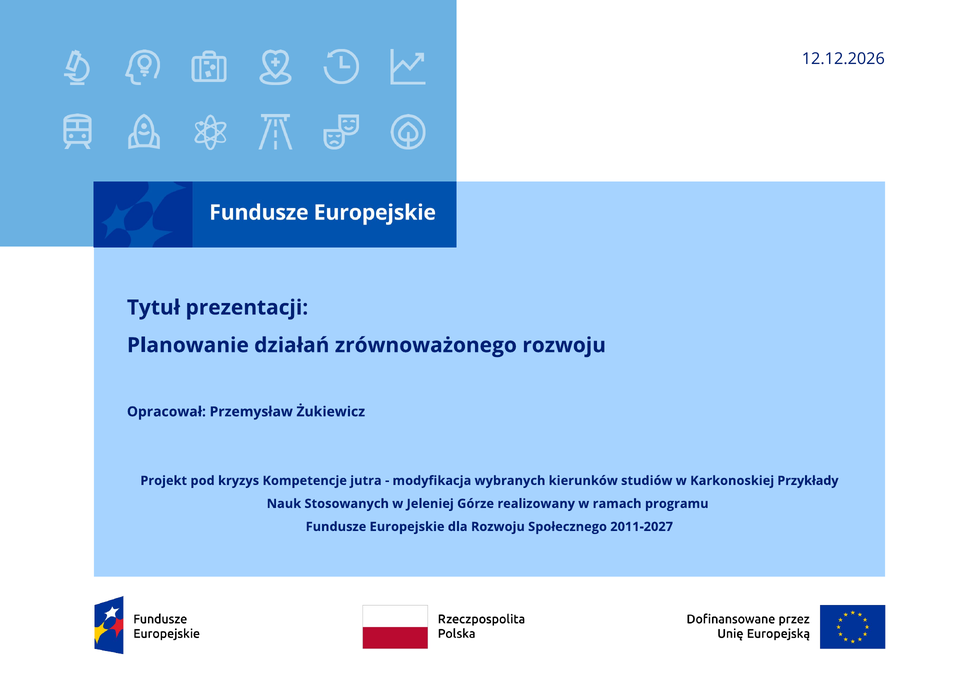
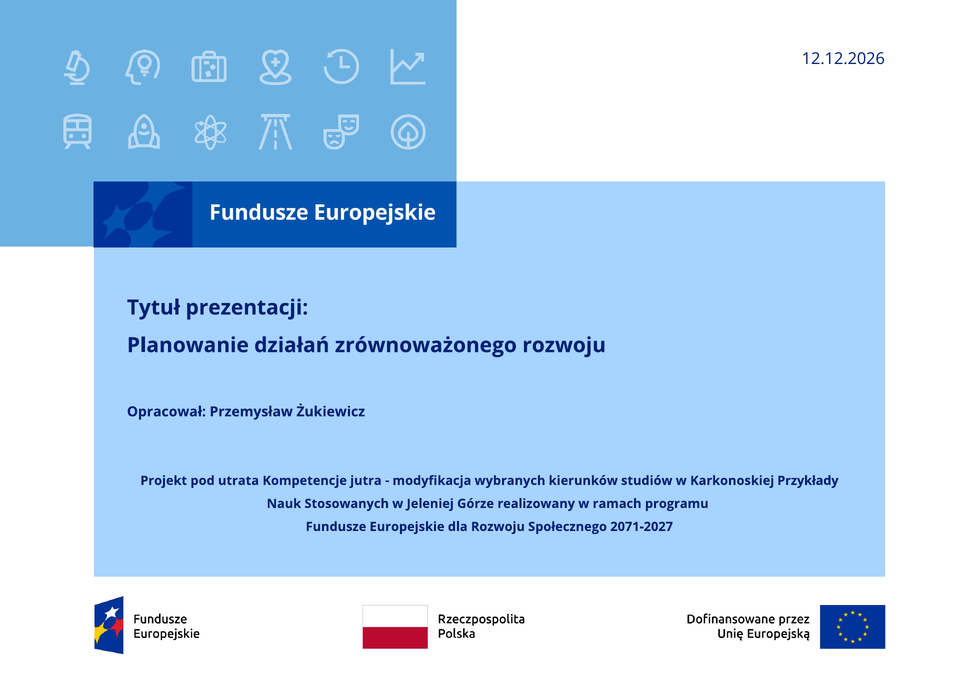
kryzys: kryzys -> utrata (239, 481)
2011-2027: 2011-2027 -> 2071-2027 (642, 527)
